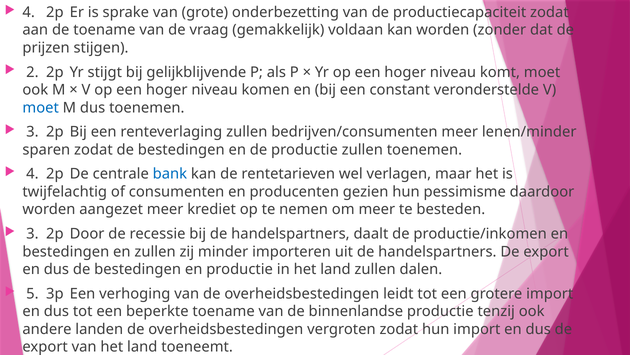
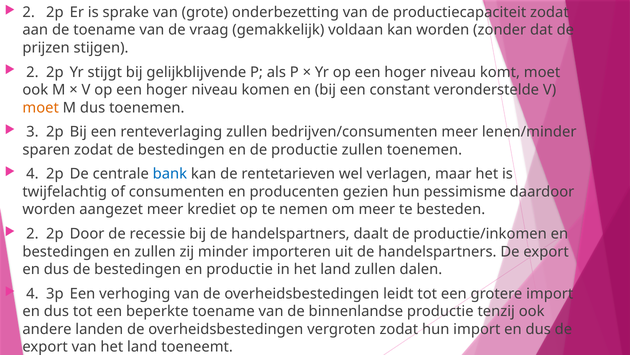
4: 4 -> 2 (29, 12)
moet colour: blue -> orange (41, 107)
3: 3 -> 2 (32, 234)
5: 5 -> 4 (32, 293)
